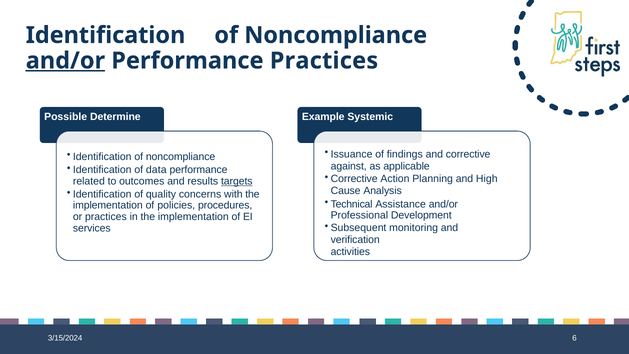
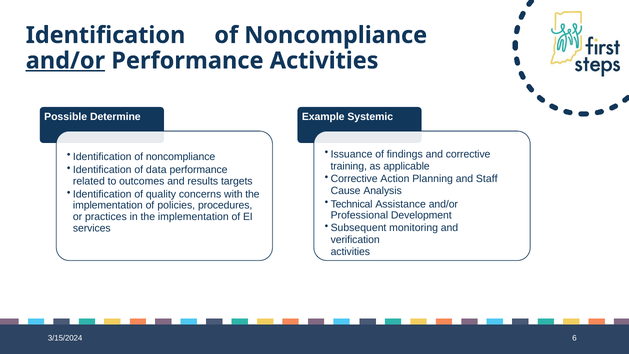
Performance Practices: Practices -> Activities (324, 61)
against: against -> training (349, 166)
High: High -> Staff (487, 179)
targets underline: present -> none (237, 181)
